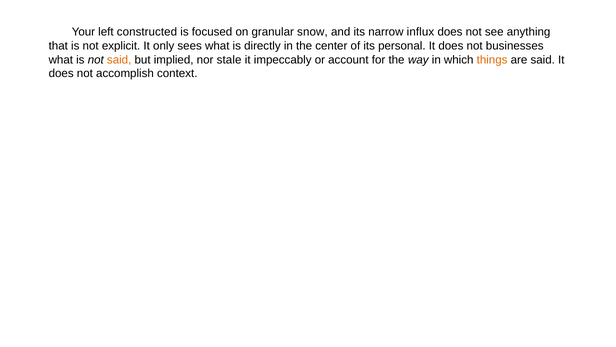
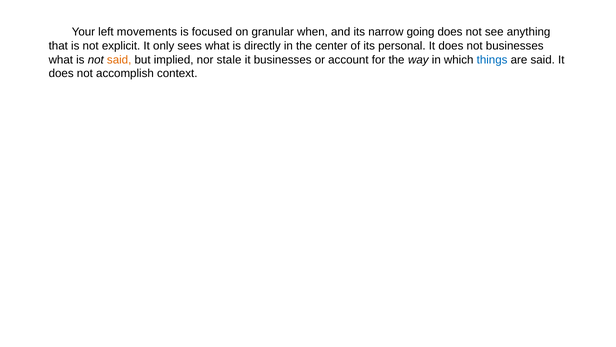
constructed: constructed -> movements (147, 32)
snow: snow -> when (312, 32)
influx: influx -> going (421, 32)
it impeccably: impeccably -> businesses (283, 60)
things colour: orange -> blue (492, 60)
